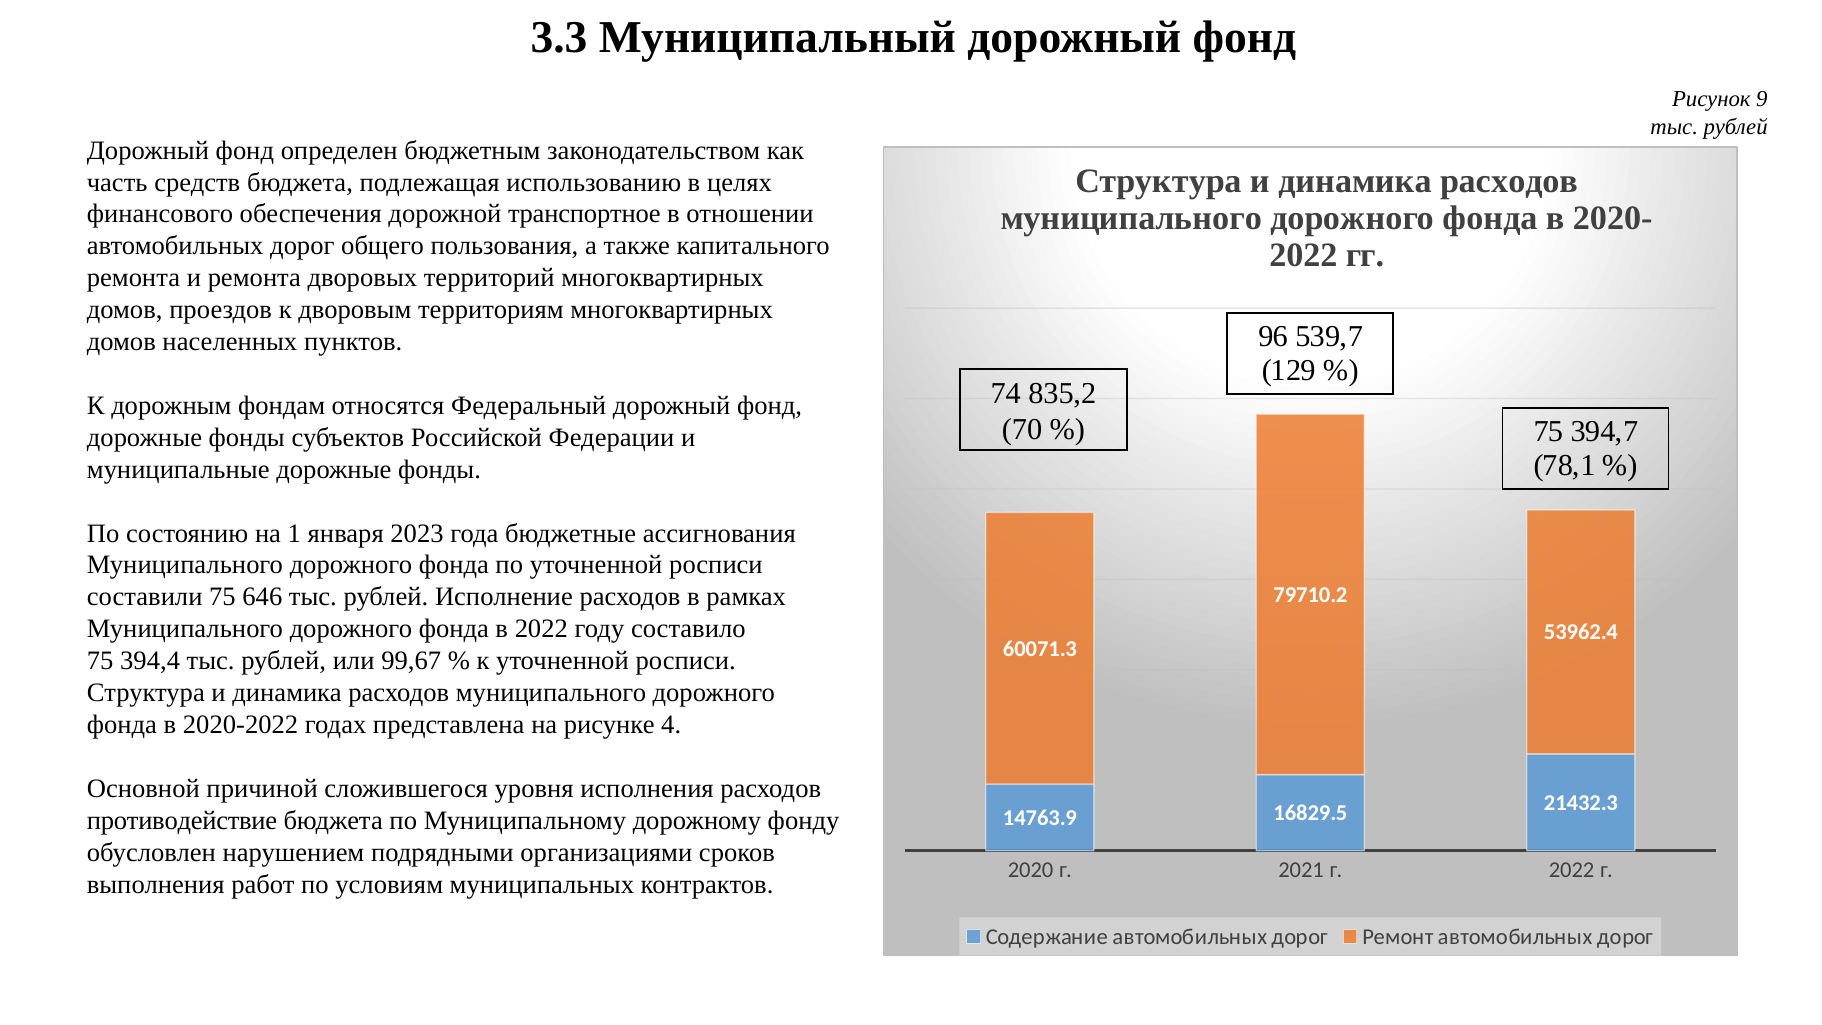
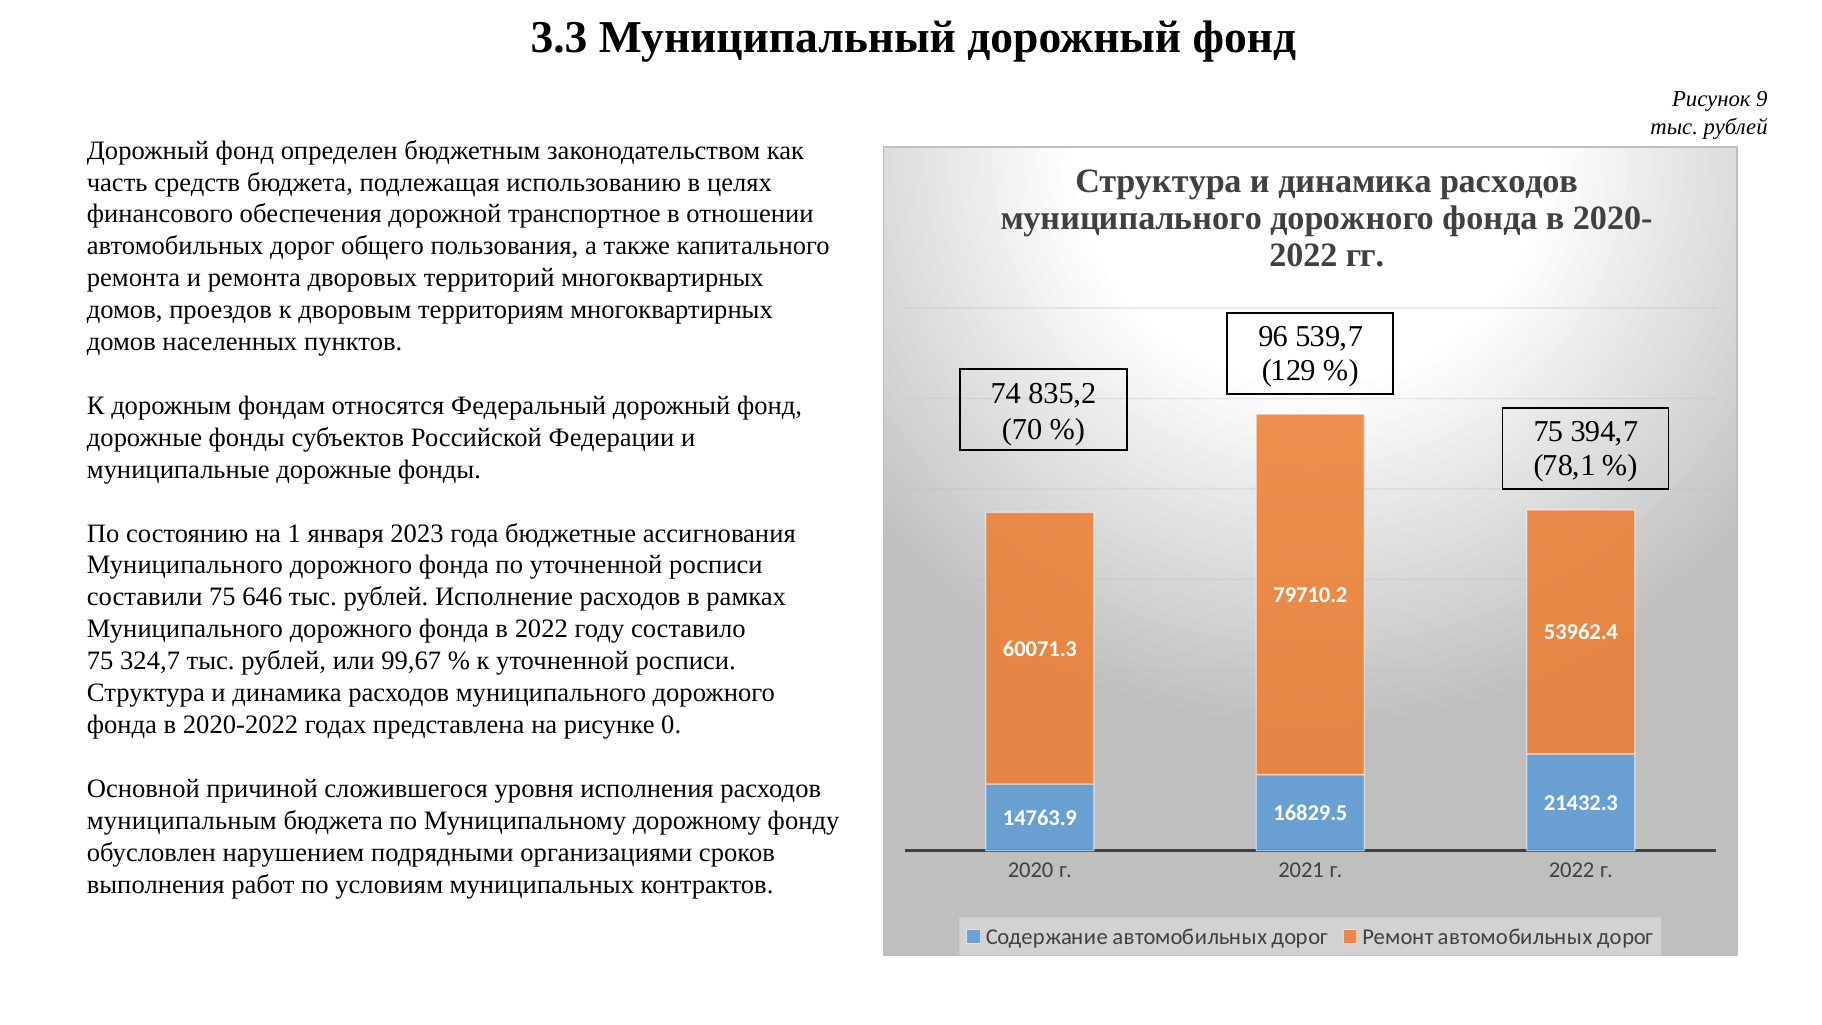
394,4: 394,4 -> 324,7 (150, 661)
4: 4 -> 0 (671, 725)
противодействие: противодействие -> муниципальным (182, 820)
